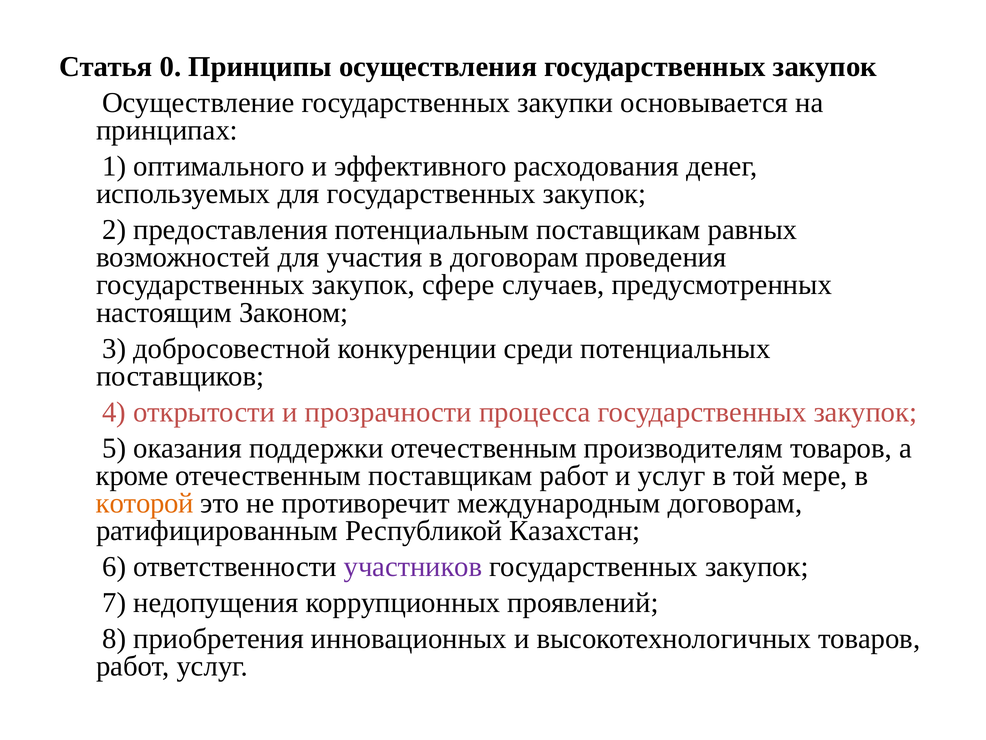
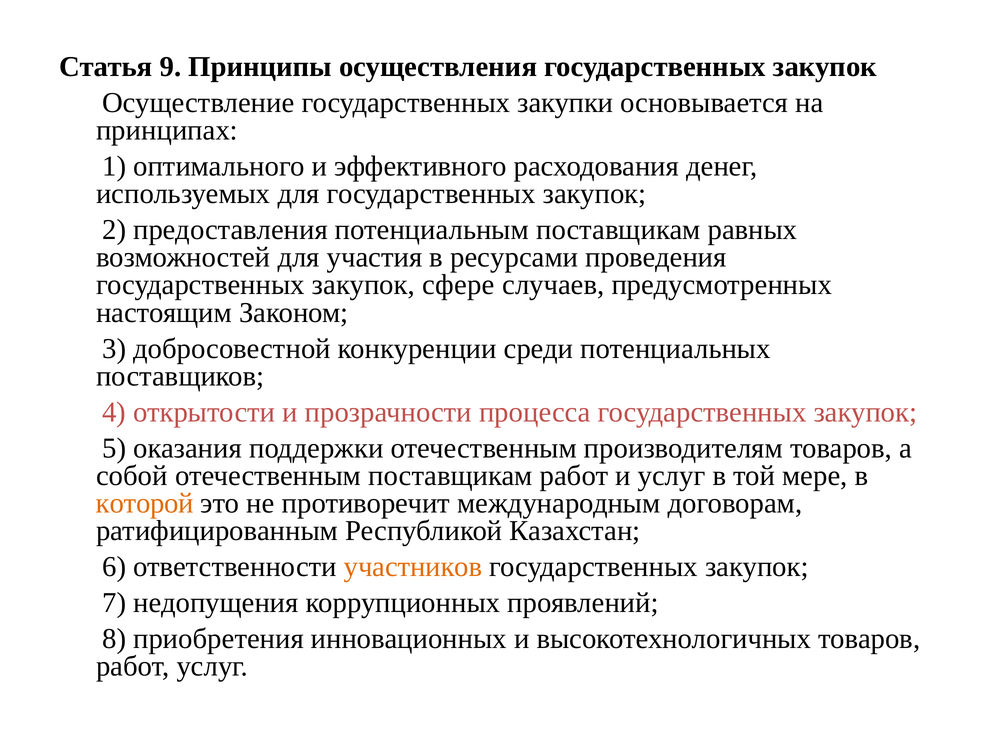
0: 0 -> 9 (170, 67)
в договорам: договорам -> ресурсами (514, 257)
кроме: кроме -> собой (132, 475)
участников colour: purple -> orange (413, 566)
